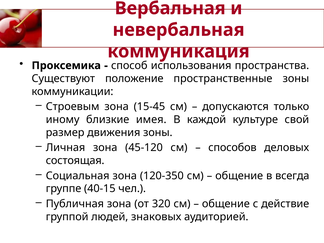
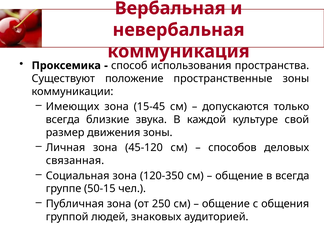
Строевым: Строевым -> Имеющих (73, 107)
иному: иному -> всегда (63, 120)
имея: имея -> звука (151, 120)
состоящая: состоящая -> связанная (75, 161)
40-15: 40-15 -> 50-15 (100, 189)
320: 320 -> 250 (161, 204)
действие: действие -> общения (285, 204)
